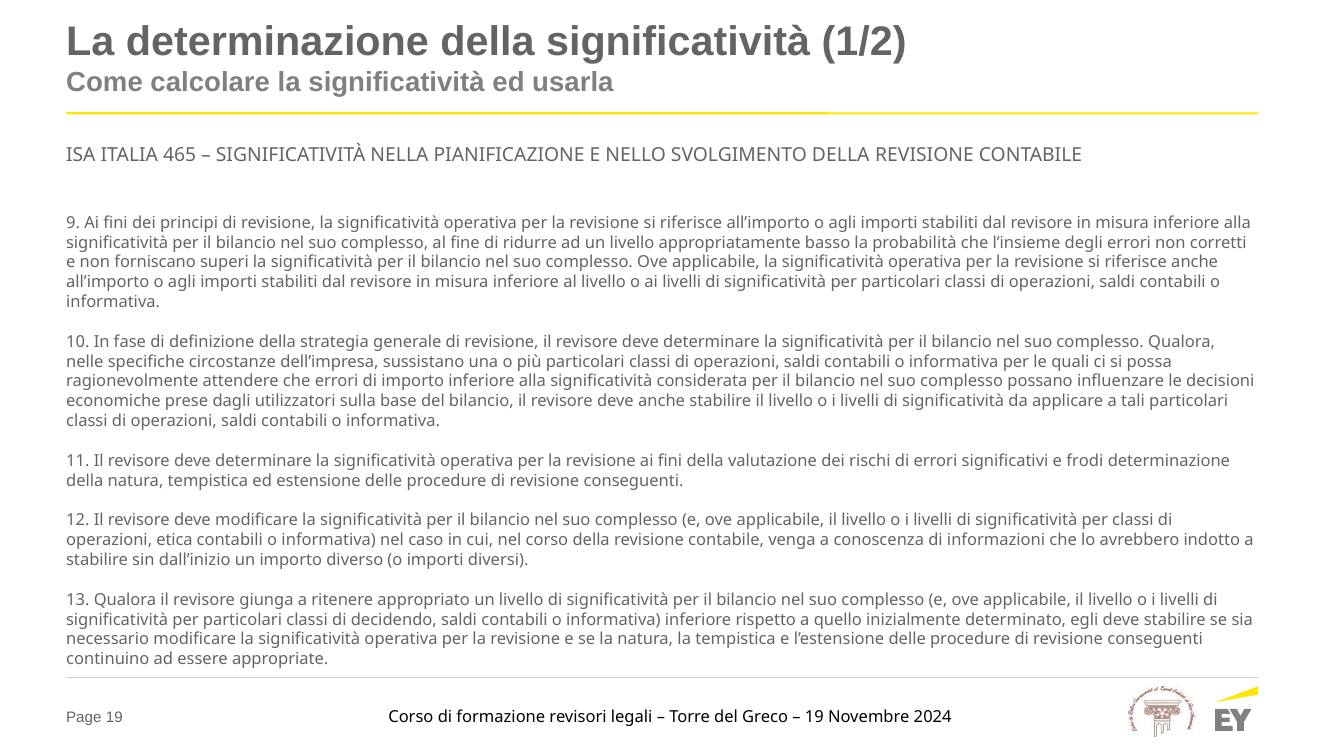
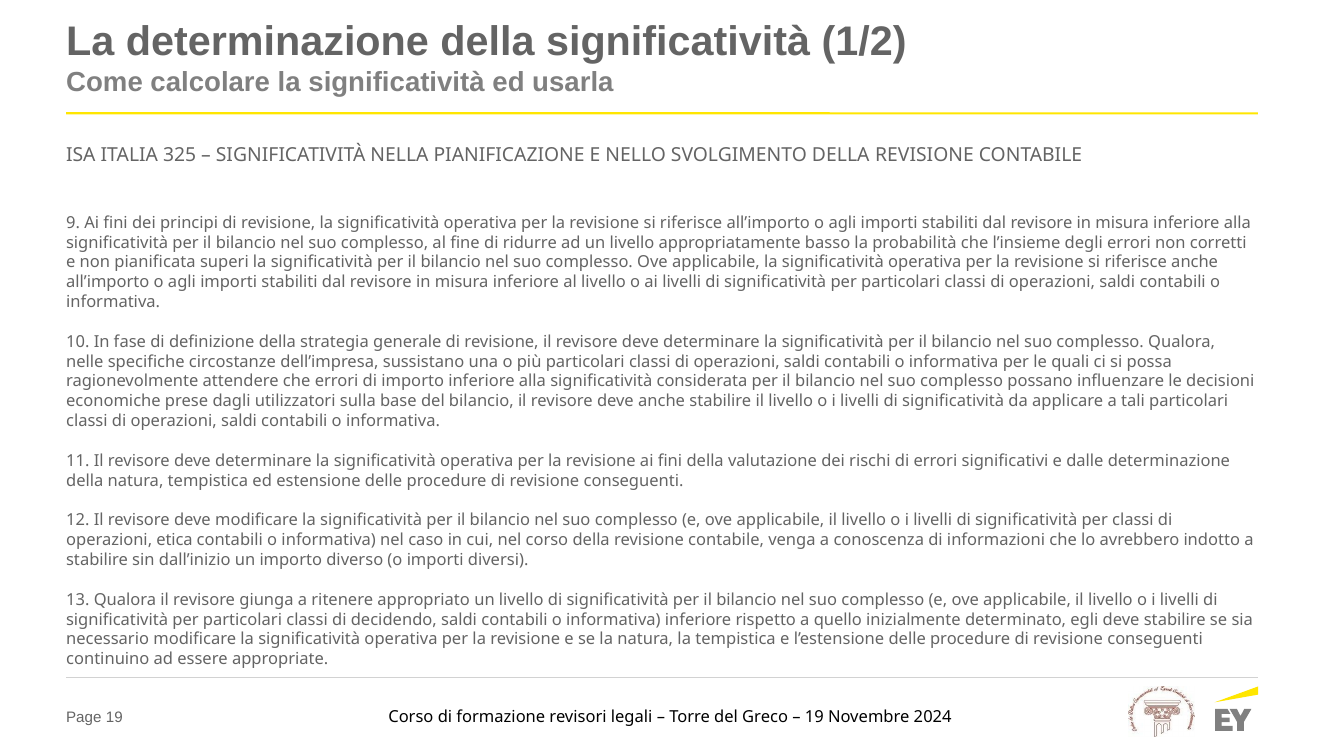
465: 465 -> 325 (180, 155)
forniscano: forniscano -> pianificata (155, 263)
frodi: frodi -> dalle (1085, 461)
